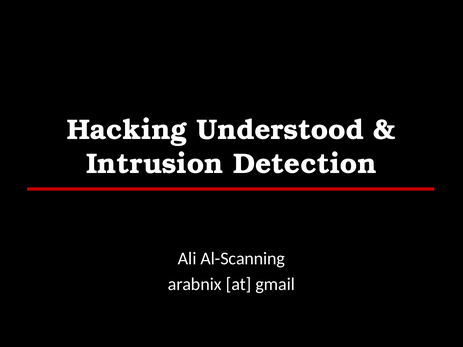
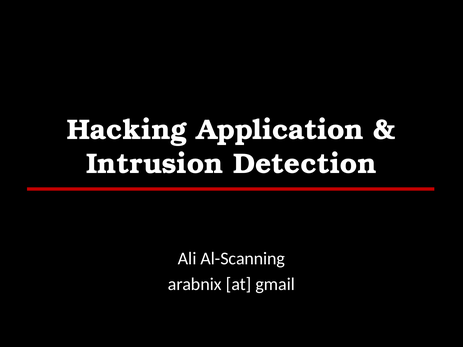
Understood: Understood -> Application (280, 130)
